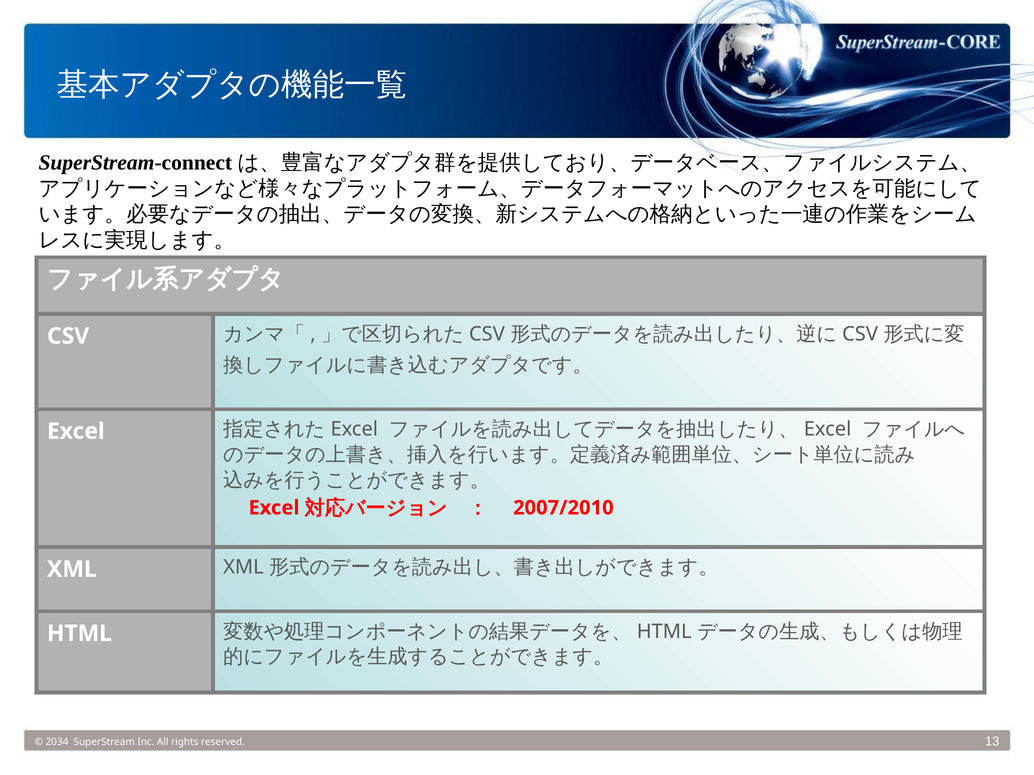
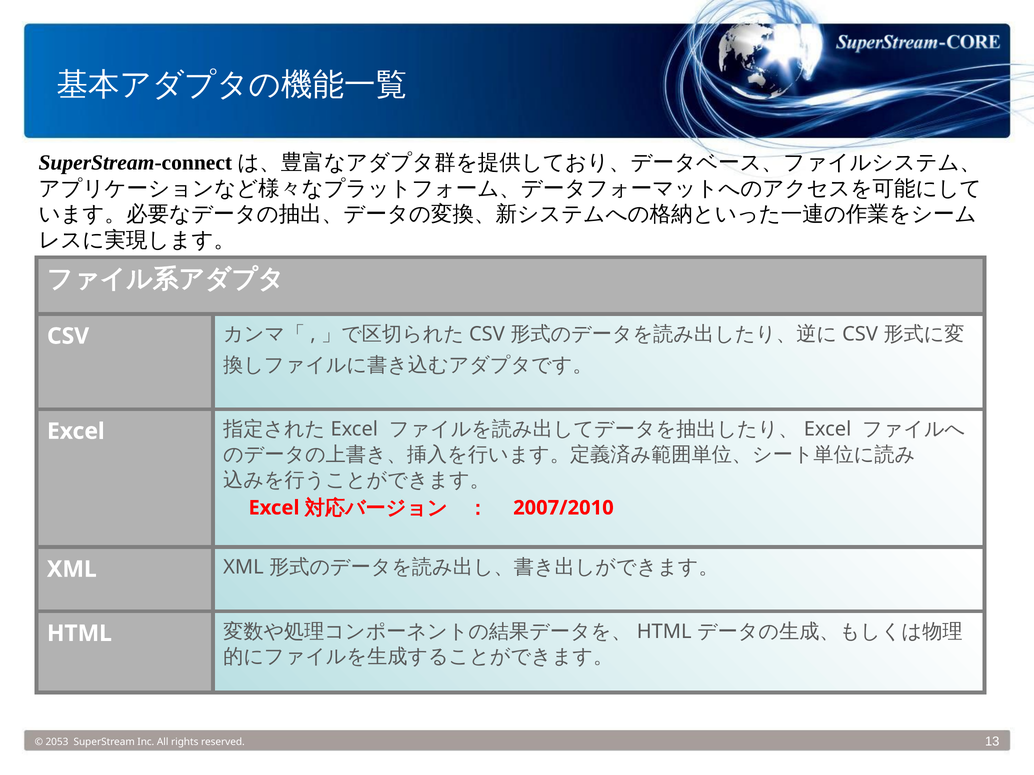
2034: 2034 -> 2053 (57, 743)
